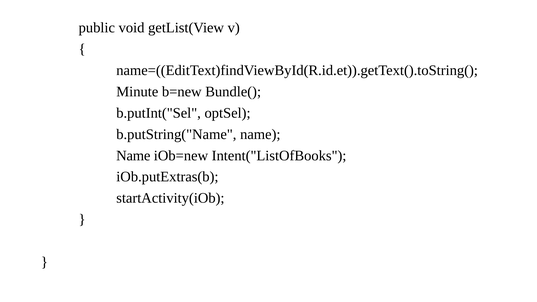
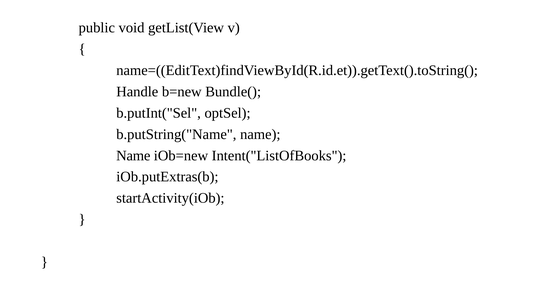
Minute: Minute -> Handle (137, 92)
